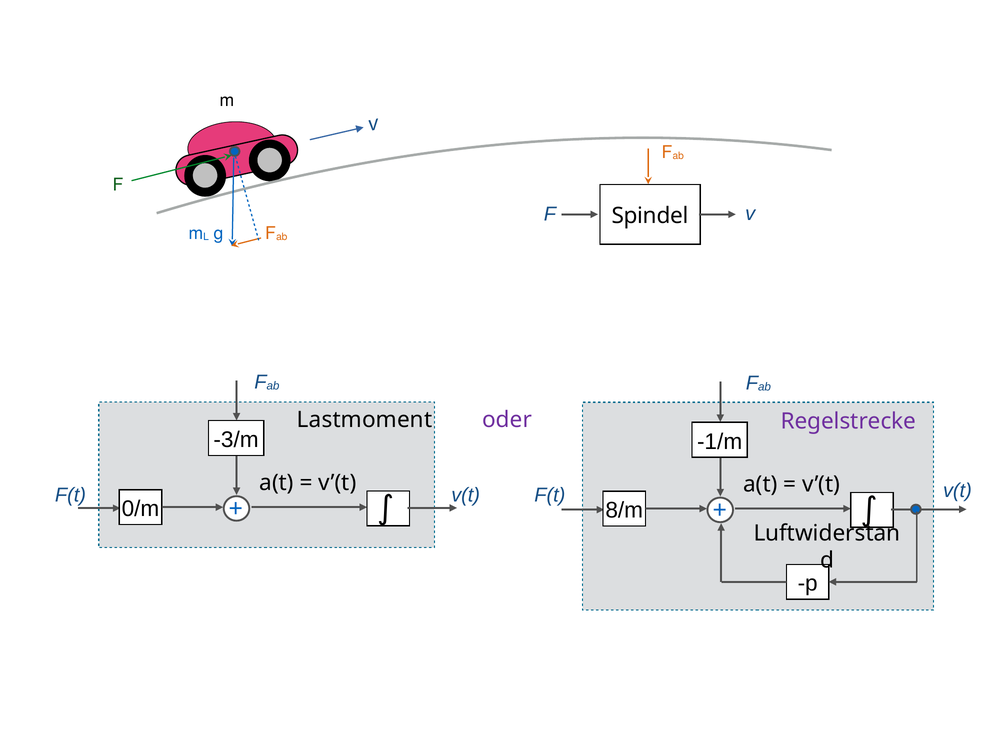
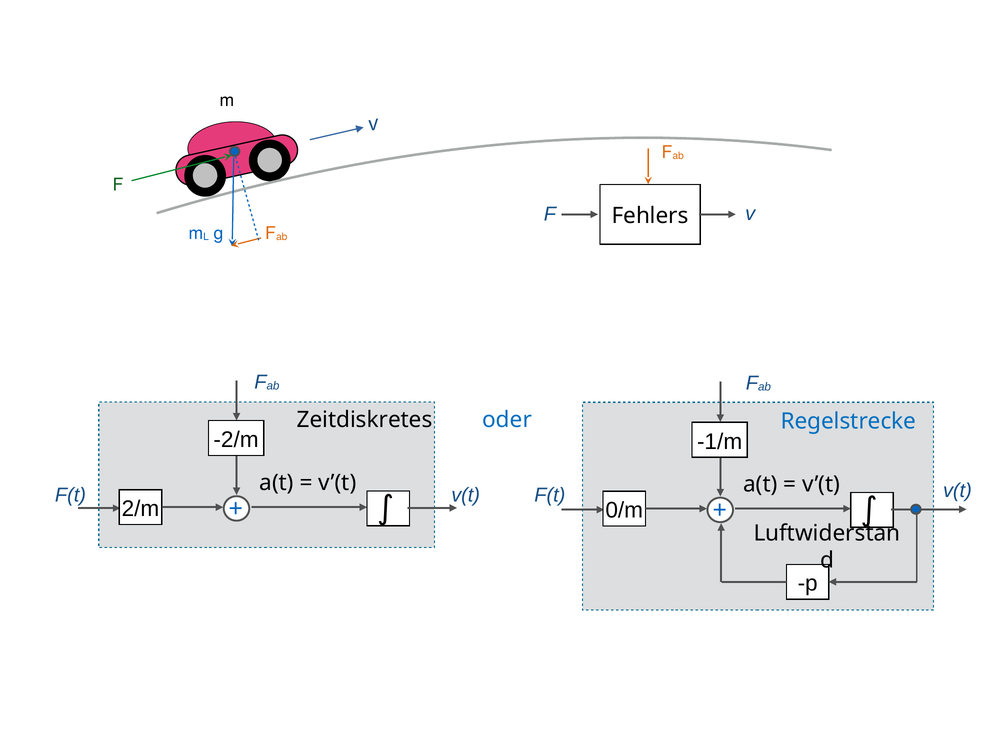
Spindel: Spindel -> Fehlers (650, 216)
Lastmoment: Lastmoment -> Zeitdiskretes (365, 420)
oder colour: purple -> blue (507, 420)
Regelstrecke colour: purple -> blue (848, 422)
-3/m: -3/m -> -2/m (236, 440)
0/m: 0/m -> 2/m (140, 509)
8/m: 8/m -> 0/m (624, 511)
